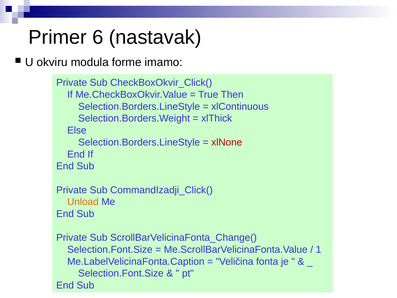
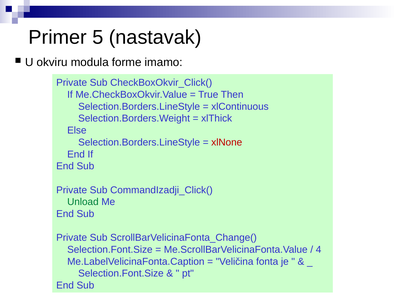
6: 6 -> 5 (98, 37)
Unload colour: orange -> green (83, 202)
1: 1 -> 4 (319, 249)
